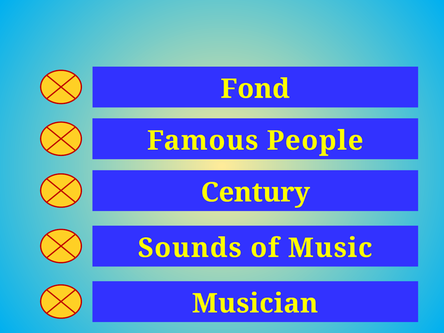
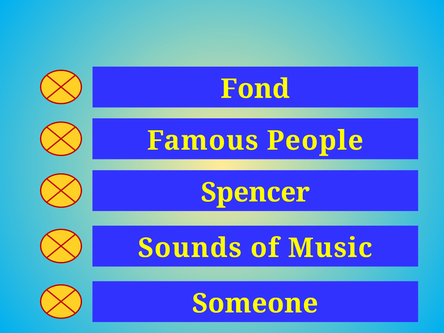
Century: Century -> Spencer (255, 193)
Musician: Musician -> Someone (255, 304)
